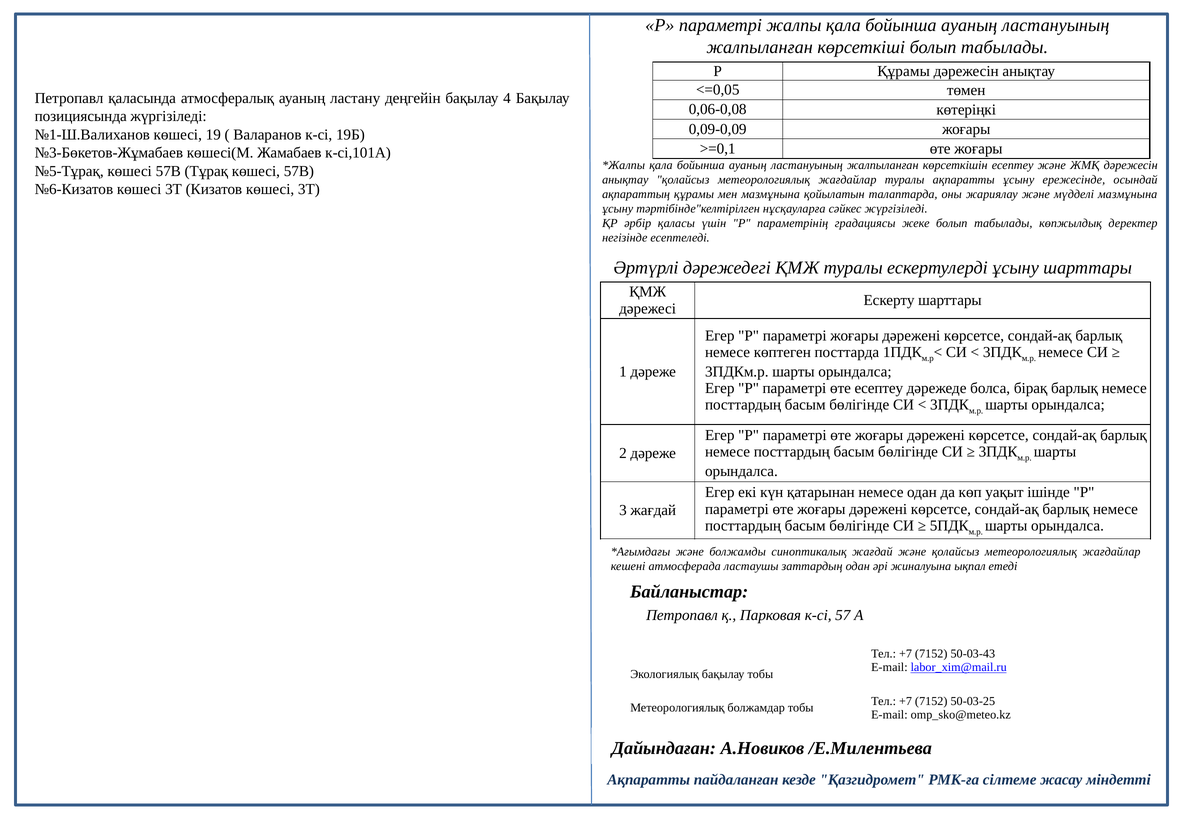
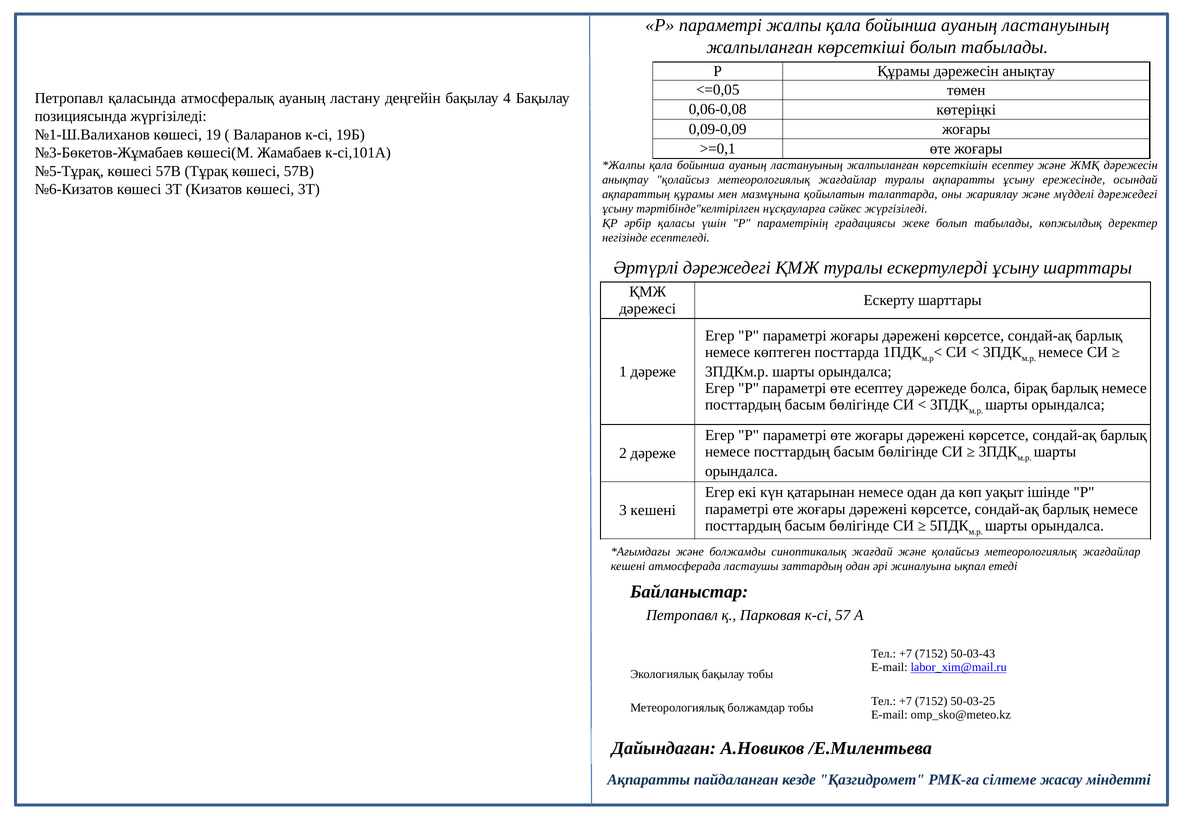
мүдделі мазмұнына: мазмұнына -> дәрежедегі (1128, 194)
3 жағдай: жағдай -> кешені (653, 510)
